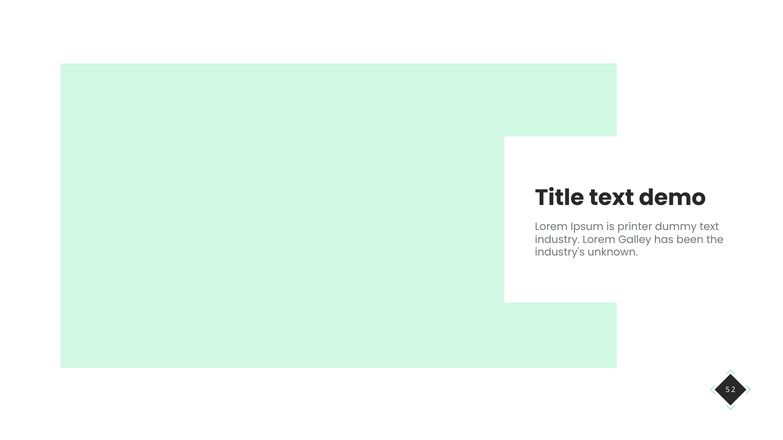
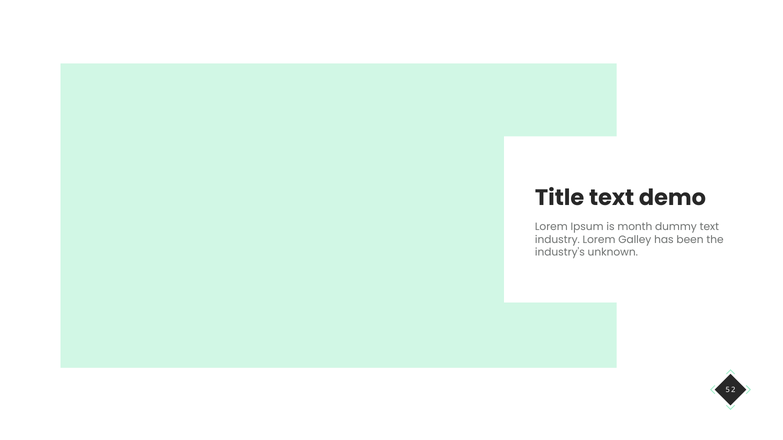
printer: printer -> month (635, 227)
